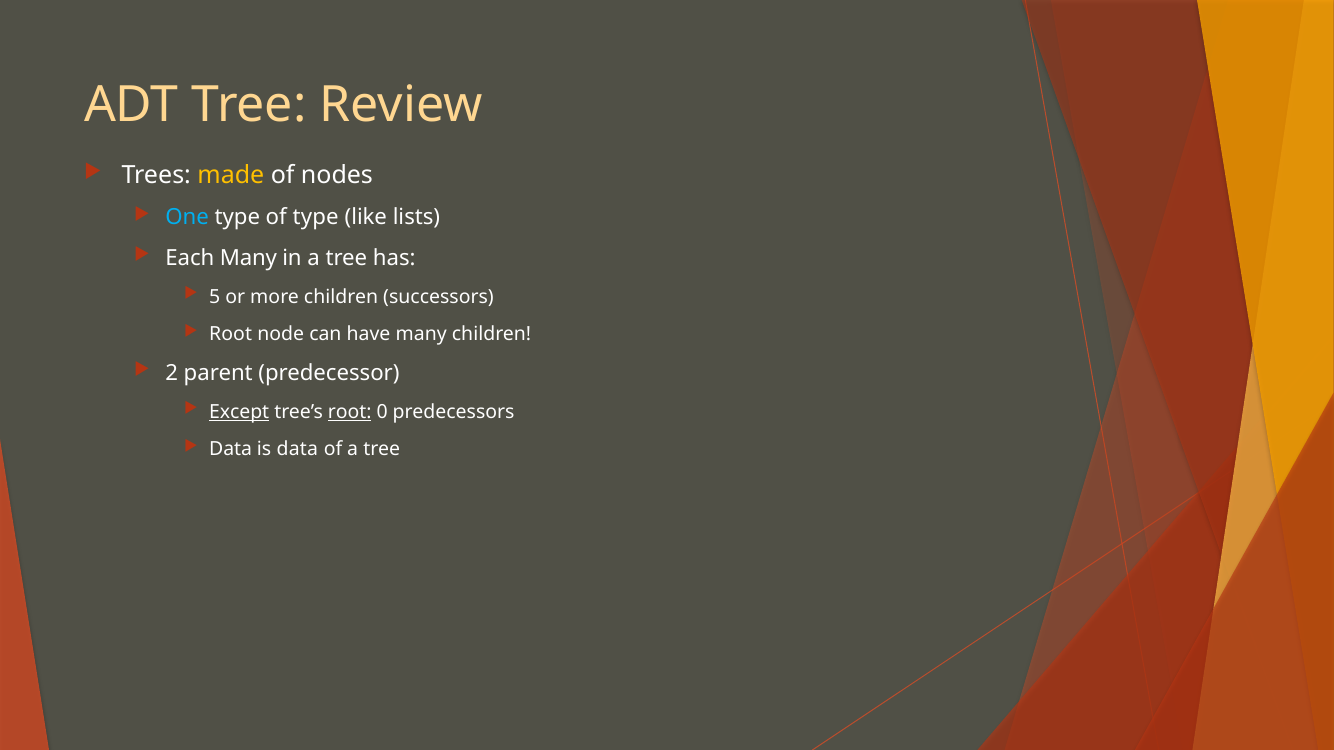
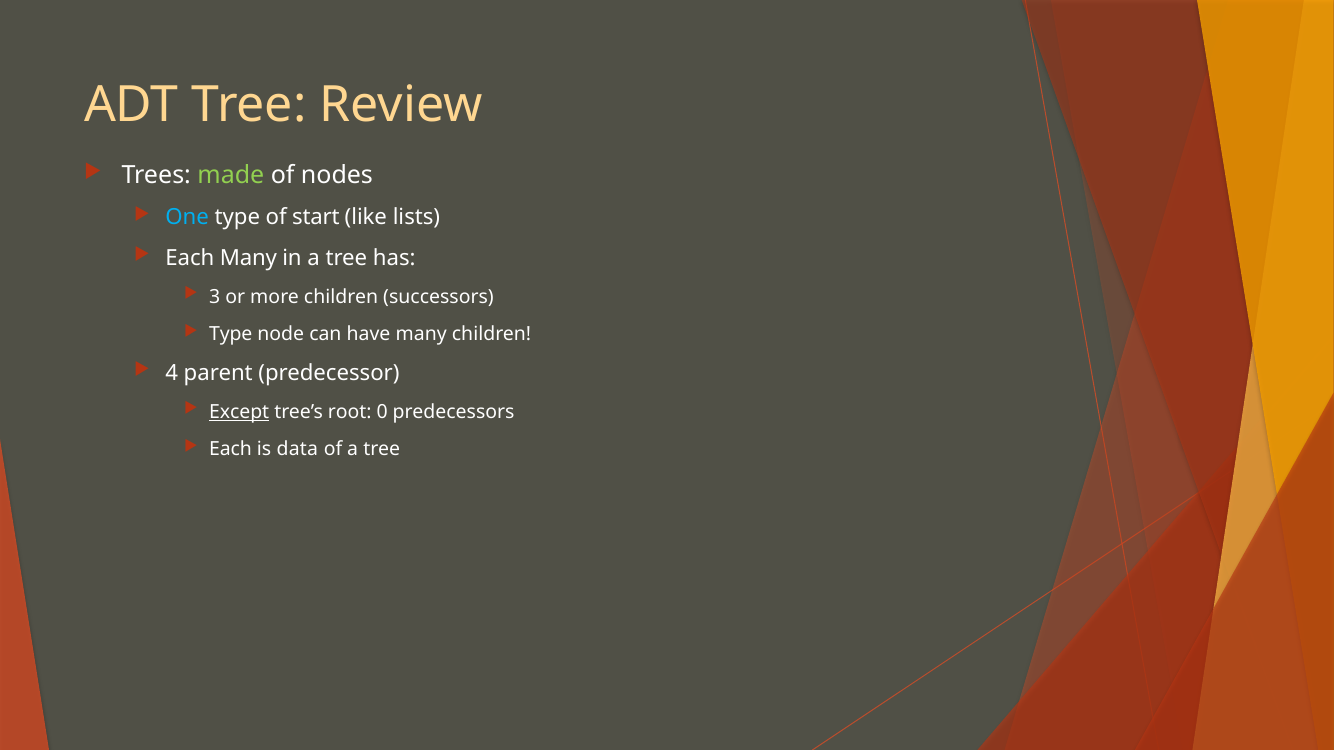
made colour: yellow -> light green (231, 175)
of type: type -> start (316, 218)
5: 5 -> 3 (215, 297)
Root: Root -> Type (231, 334)
2: 2 -> 4 (172, 373)
root underline: present -> none (350, 412)
Data: Data -> Each (231, 449)
